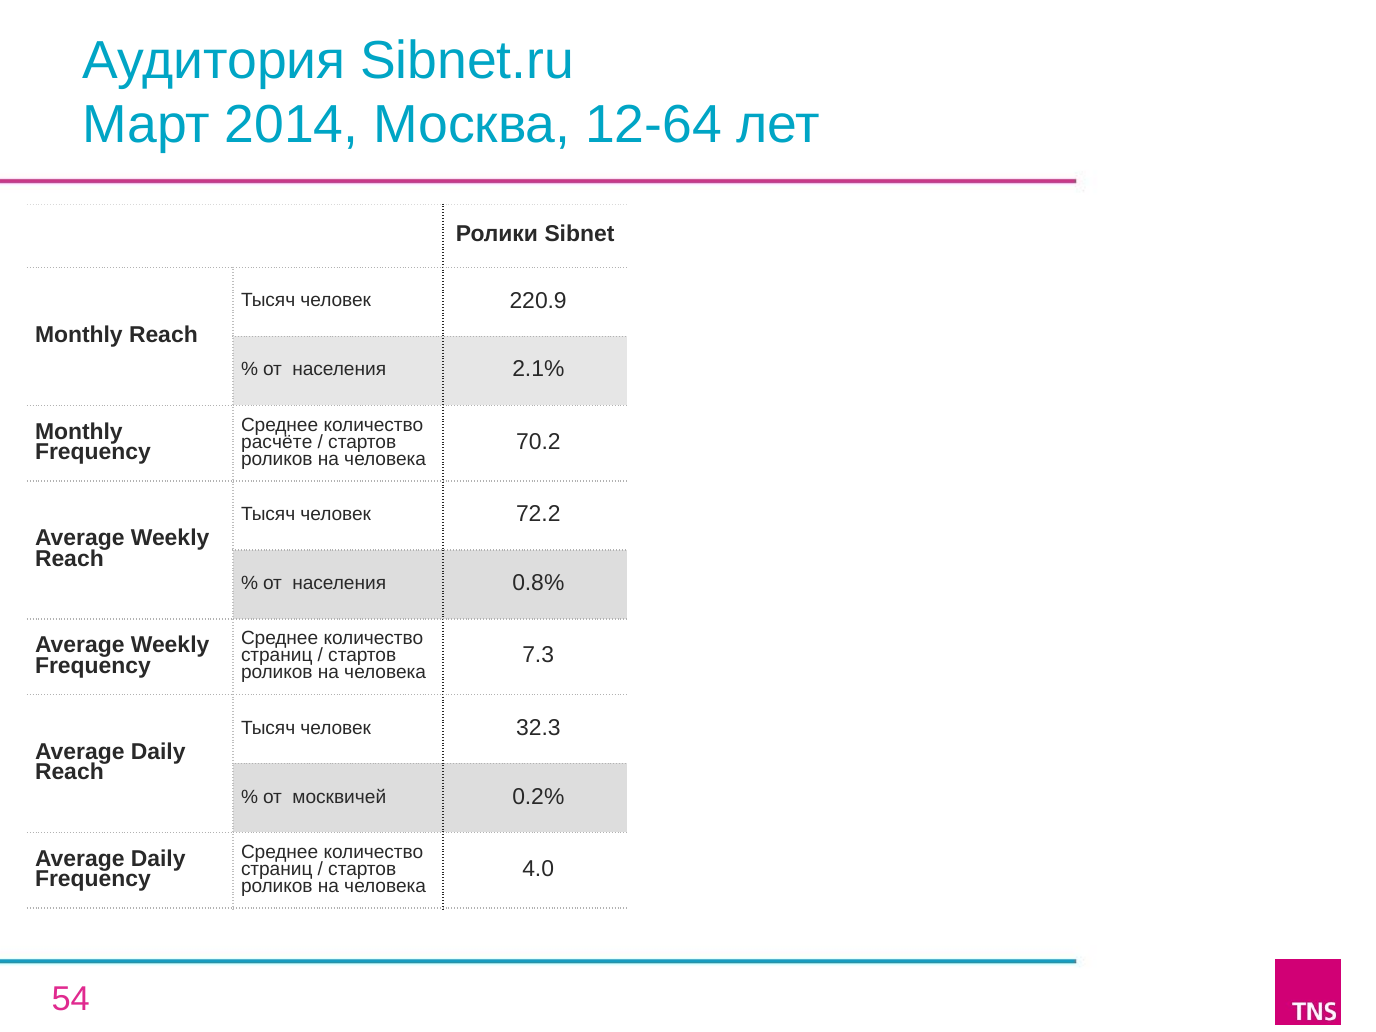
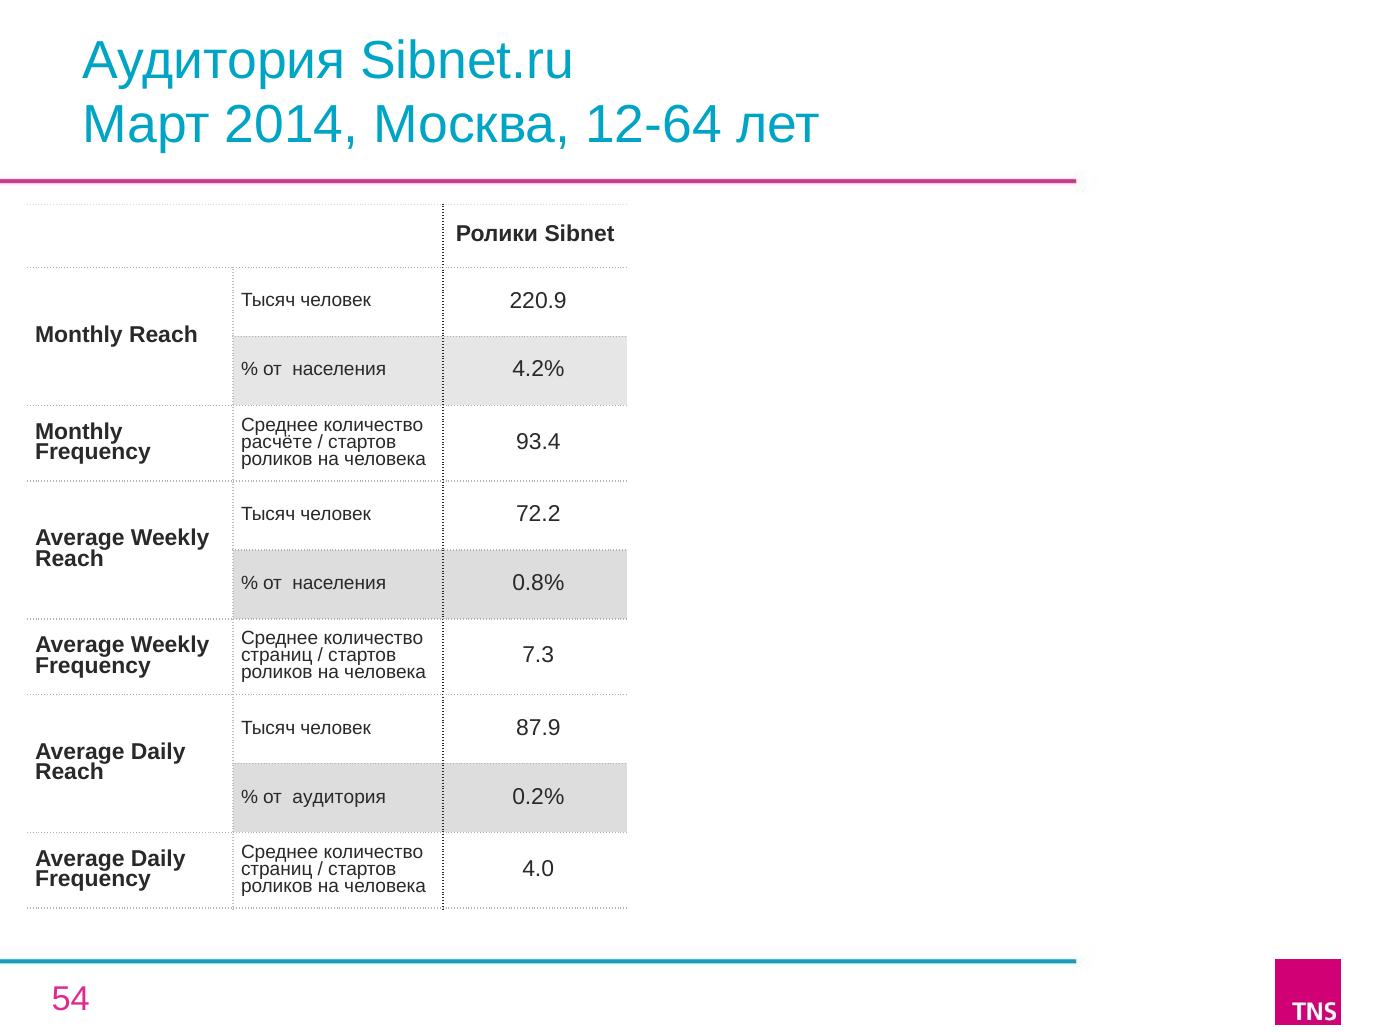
2.1%: 2.1% -> 4.2% (538, 369)
70.2: 70.2 -> 93.4 (538, 442)
32.3: 32.3 -> 87.9 (538, 728)
от москвичей: москвичей -> аудитория (339, 797)
